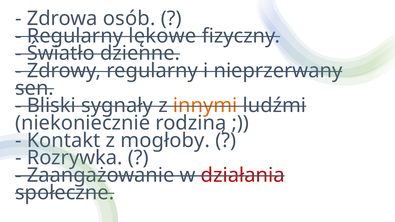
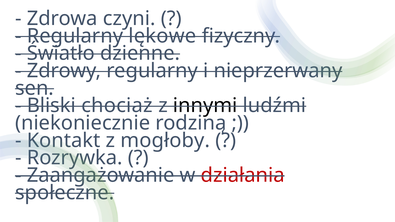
osób: osób -> czyni (129, 19)
sygnały: sygnały -> chociaż (117, 106)
innymi colour: orange -> black (205, 106)
